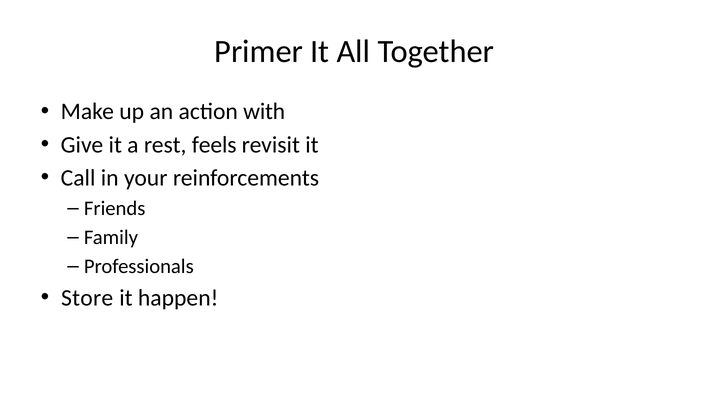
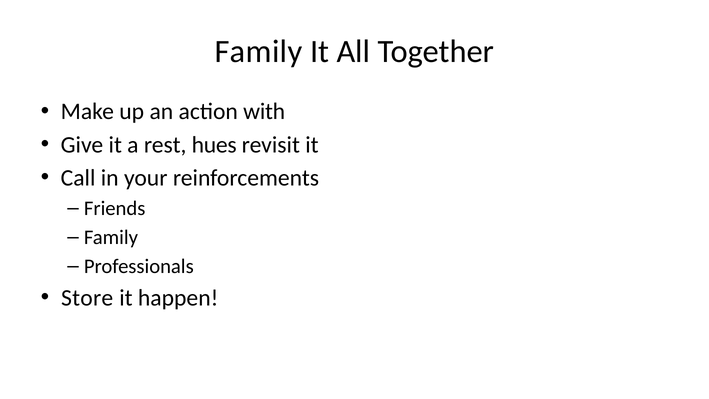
Primer: Primer -> Family (258, 51)
feels: feels -> hues (214, 145)
